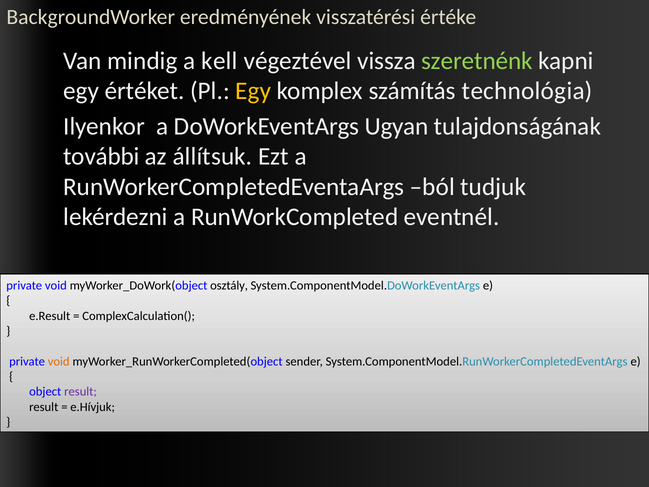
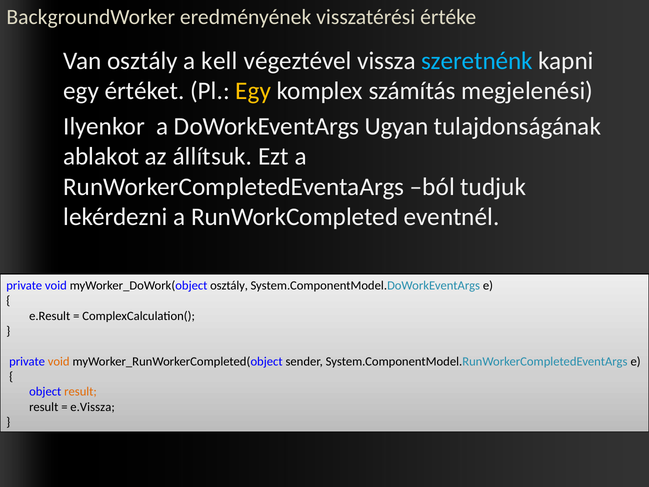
Van mindig: mindig -> osztály (142, 61)
szeretnénk colour: light green -> light blue (477, 61)
technológia: technológia -> megjelenési (527, 91)
további: további -> ablakot (101, 156)
result colour: purple -> orange (81, 391)
e.Hívjuk: e.Hívjuk -> e.Vissza (93, 407)
